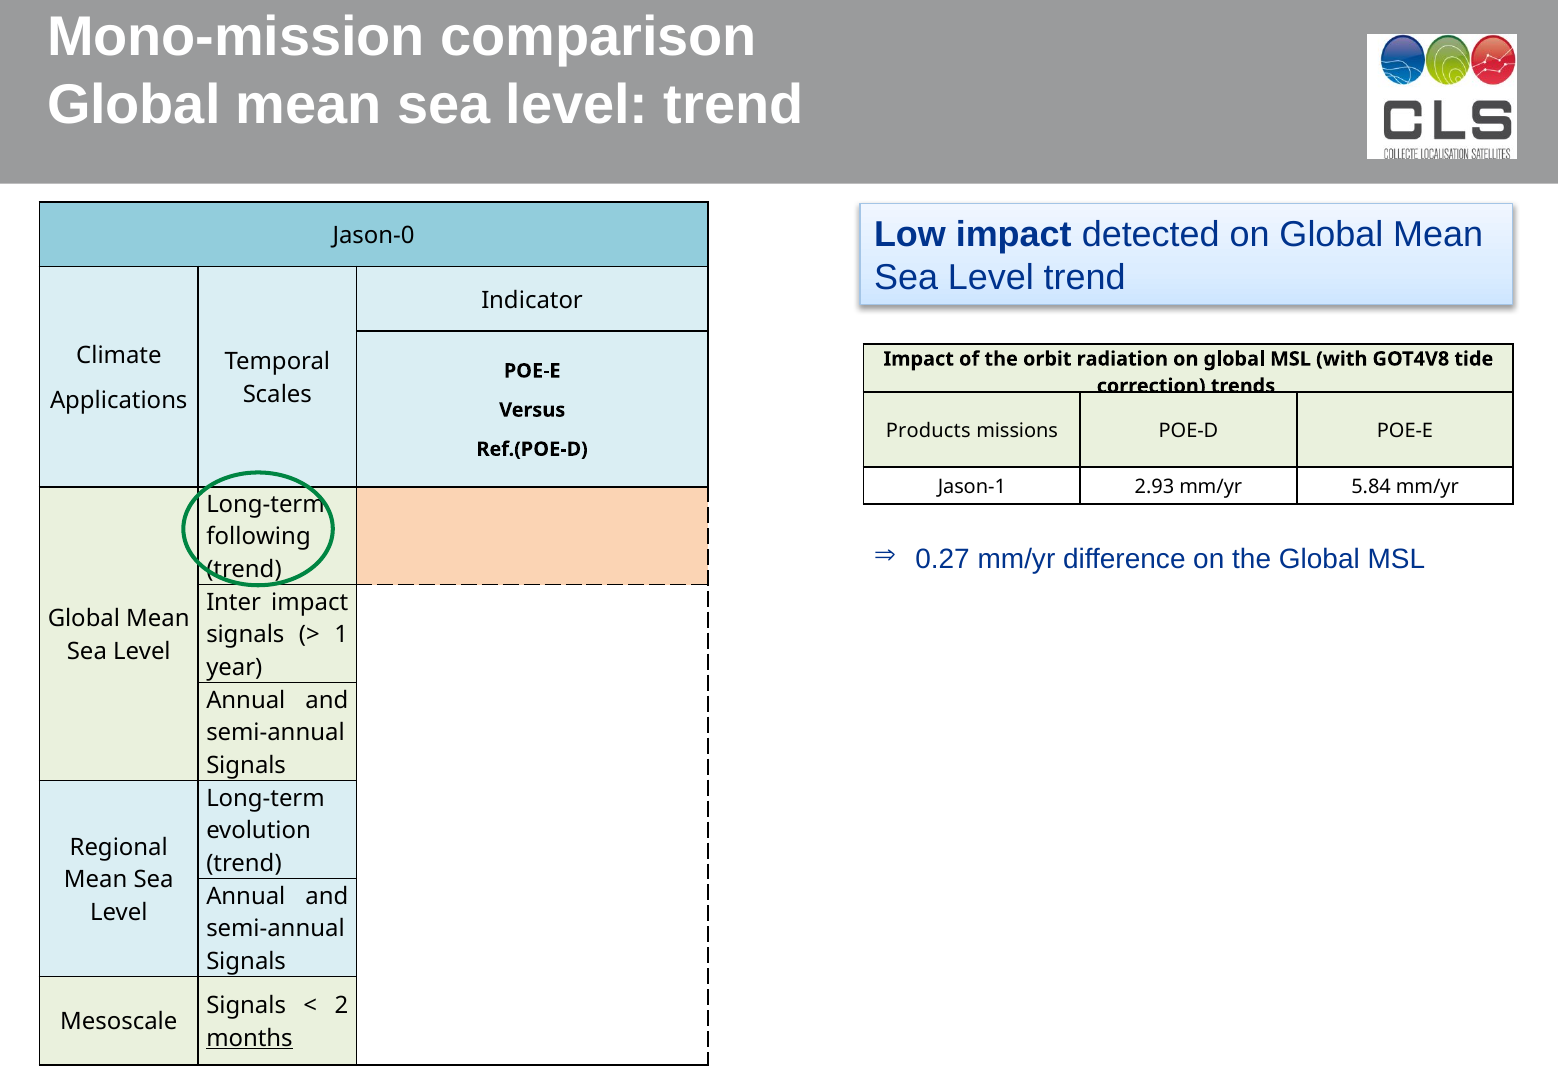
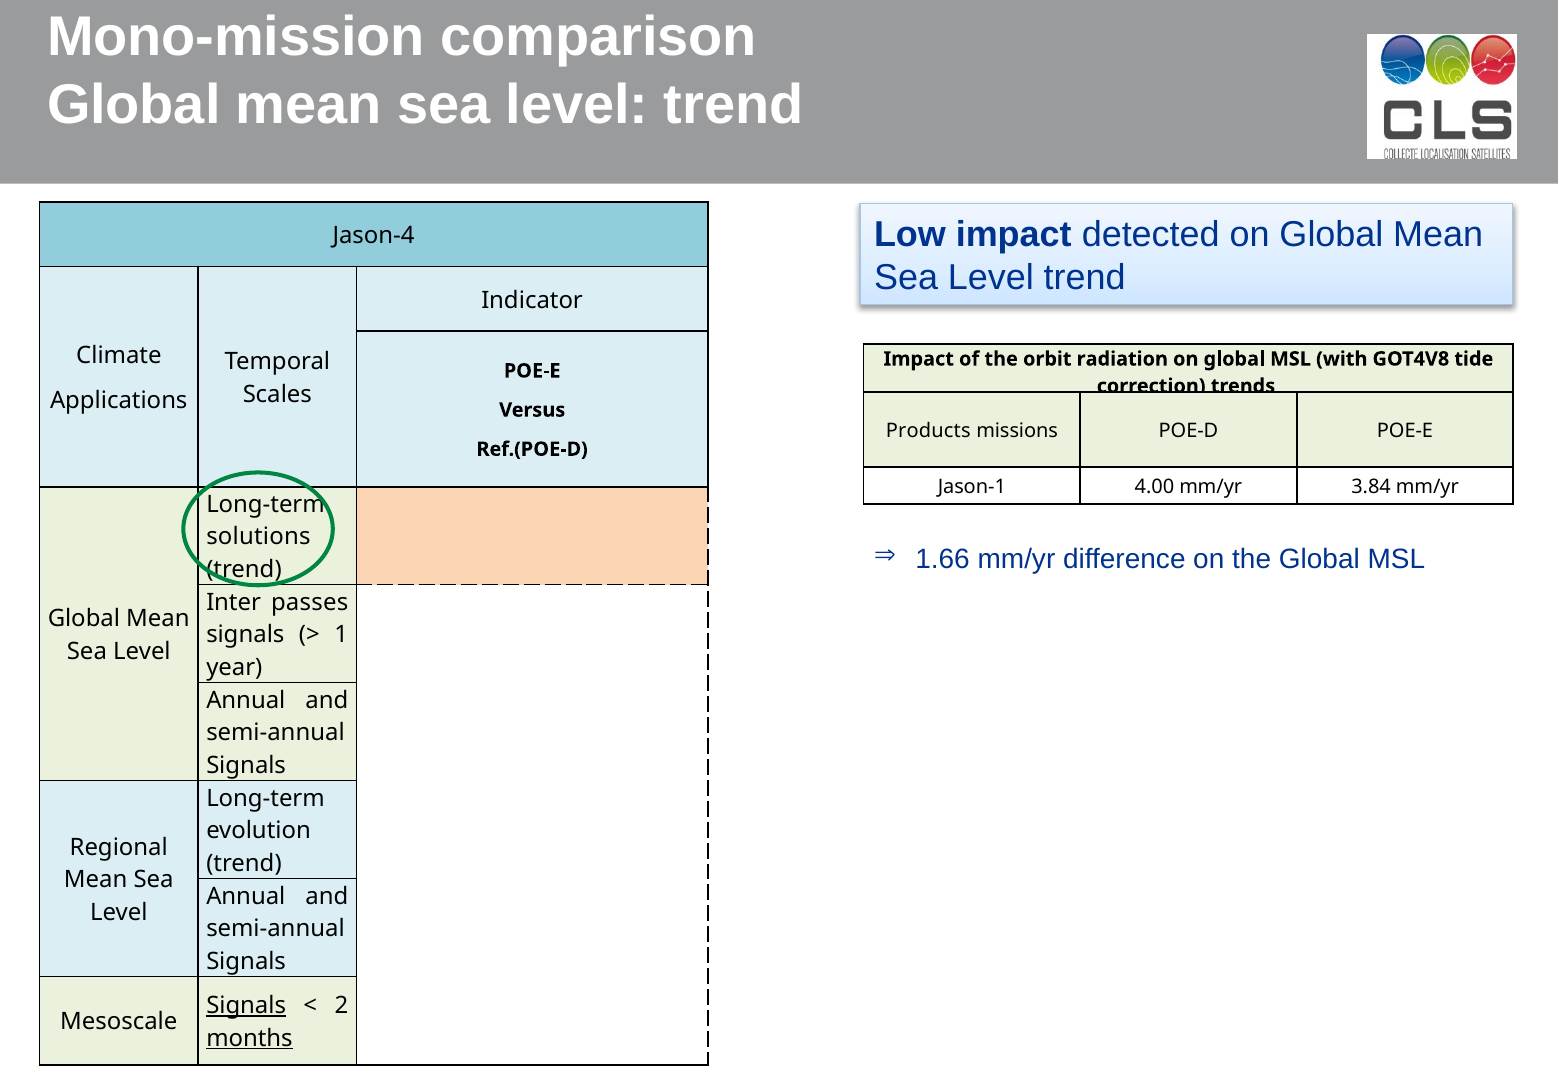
Jason-0: Jason-0 -> Jason-4 (374, 235)
2.93: 2.93 -> 4.00 (1154, 486)
5.84: 5.84 -> 3.84 (1371, 486)
following: following -> solutions (258, 537)
0.27: 0.27 -> 1.66 (943, 559)
Inter impact: impact -> passes (310, 602)
Signals underline: none -> present (246, 1005)
